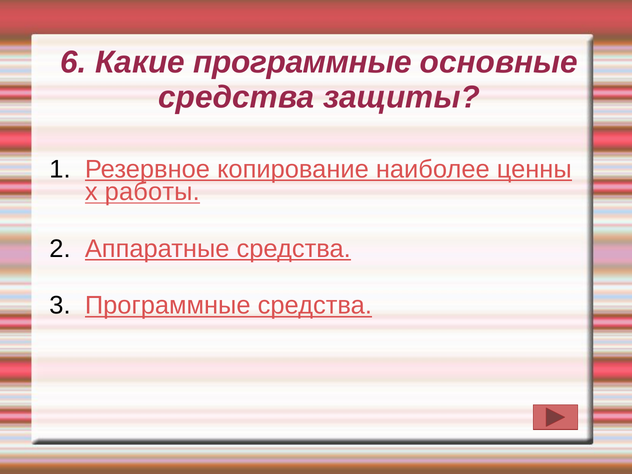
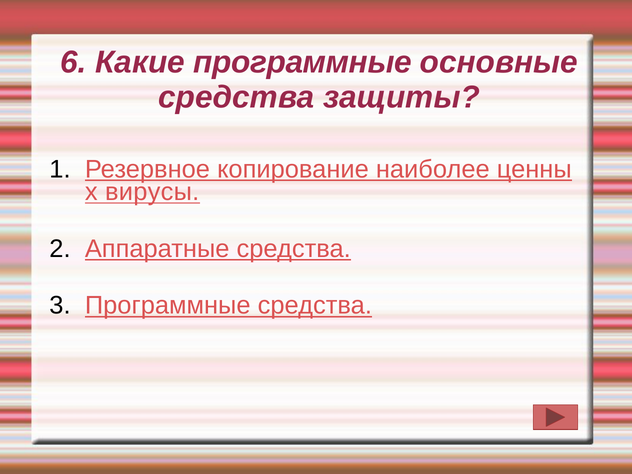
работы: работы -> вирусы (152, 192)
